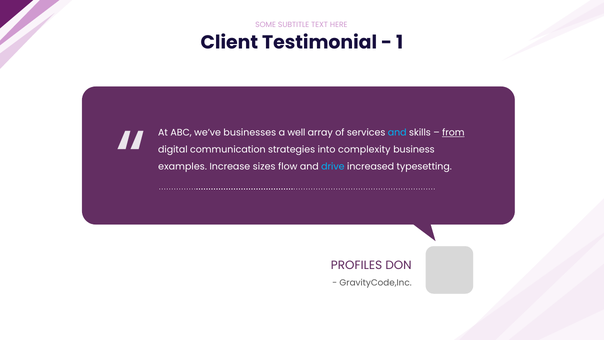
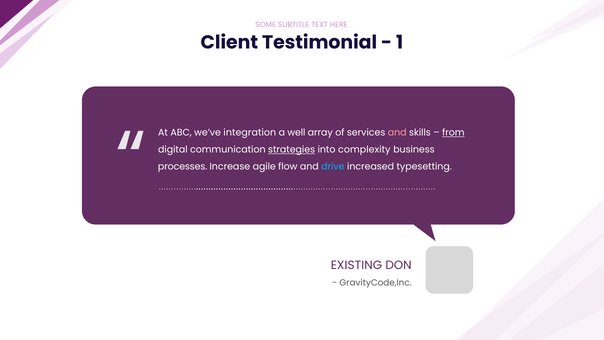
businesses: businesses -> integration (250, 133)
and colour: light blue -> pink (397, 133)
strategies underline: none -> present (292, 149)
examples: examples -> processes (183, 166)
sizes: sizes -> agile (264, 166)
PROFILES: PROFILES -> EXISTING (356, 265)
